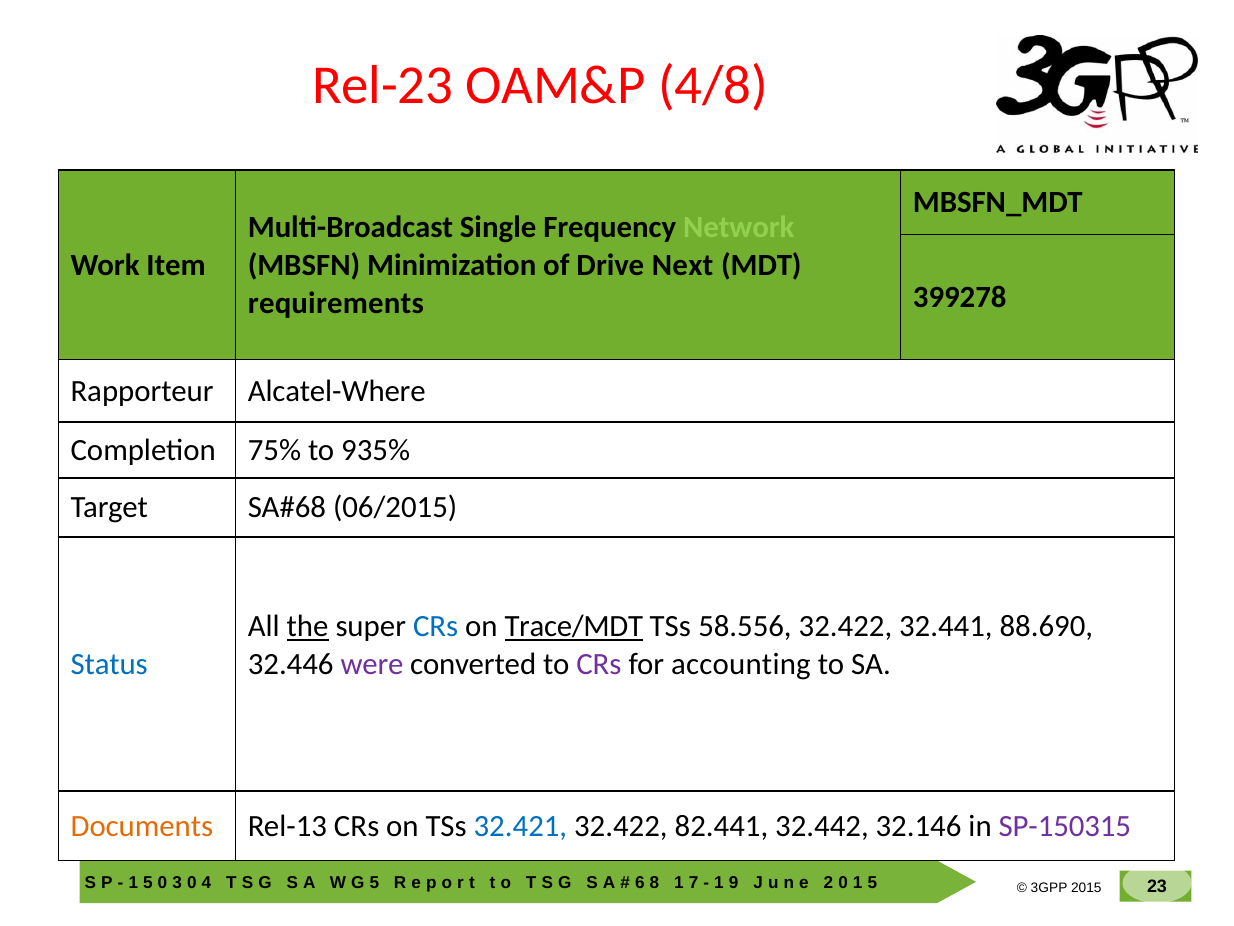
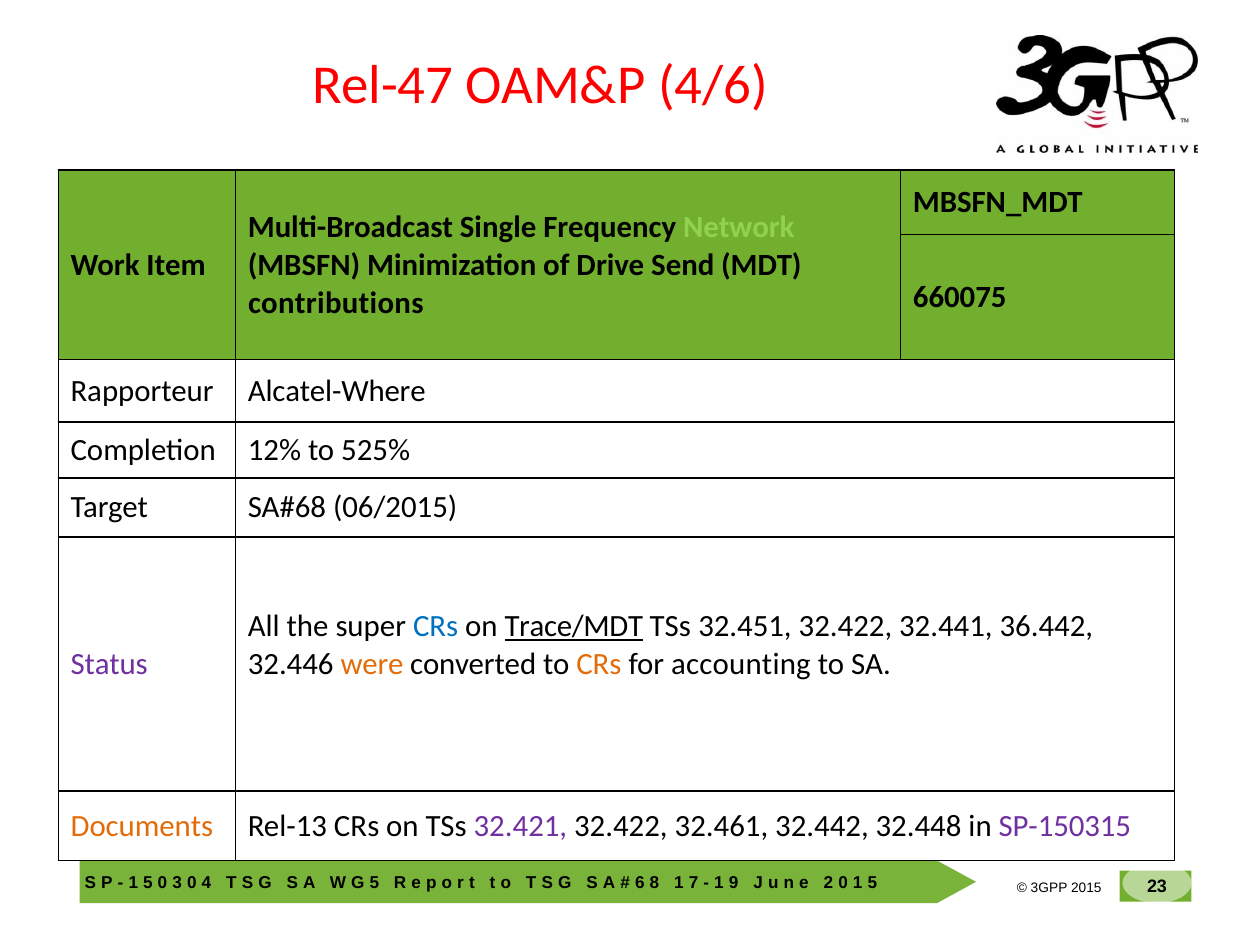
Rel-23: Rel-23 -> Rel-47 (383, 85)
4/8: 4/8 -> 4/6 (713, 85)
Next: Next -> Send (683, 265)
399278: 399278 -> 660075 (960, 297)
requirements: requirements -> contributions (336, 303)
75%: 75% -> 12% (274, 450)
935%: 935% -> 525% (376, 450)
the underline: present -> none (308, 626)
58.556: 58.556 -> 32.451 (745, 626)
88.690: 88.690 -> 36.442 (1046, 626)
Status colour: blue -> purple (109, 664)
were colour: purple -> orange (372, 664)
CRs colour: purple -> orange (599, 664)
32.421 colour: blue -> purple (520, 826)
82.441: 82.441 -> 32.461 (721, 826)
32.146: 32.146 -> 32.448 (918, 826)
